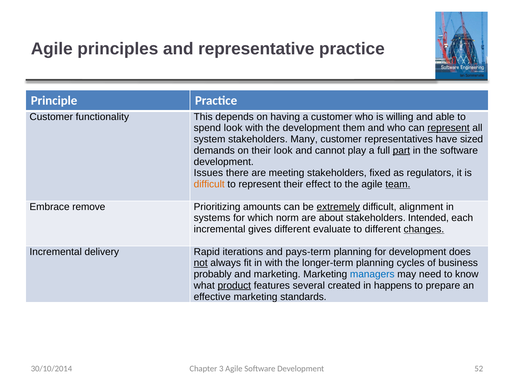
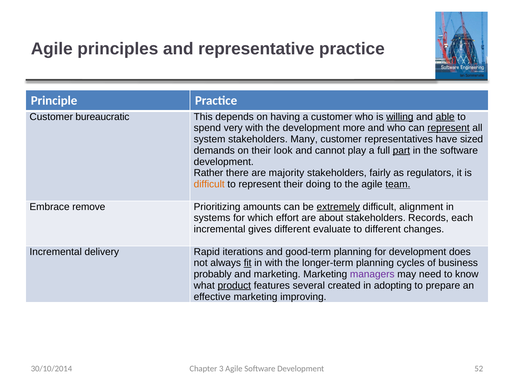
functionality: functionality -> bureaucratic (102, 117)
willing underline: none -> present (400, 117)
able underline: none -> present (445, 117)
spend look: look -> very (233, 128)
them: them -> more (354, 128)
Issues: Issues -> Rather (208, 173)
meeting: meeting -> majority (287, 173)
fixed: fixed -> fairly (380, 173)
effect: effect -> doing (318, 184)
norm: norm -> effort (287, 218)
Intended: Intended -> Records (428, 218)
changes underline: present -> none (424, 229)
pays-term: pays-term -> good-term (308, 251)
not underline: present -> none (201, 263)
fit underline: none -> present (248, 263)
managers colour: blue -> purple (372, 274)
happens: happens -> adopting (393, 285)
standards: standards -> improving (303, 296)
